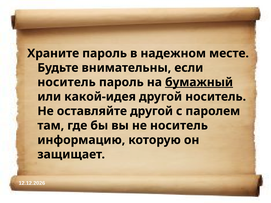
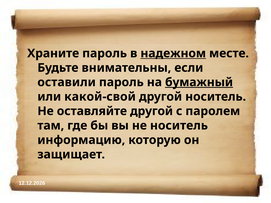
надежном underline: none -> present (173, 53)
носитель: носитель -> оставили (67, 82)
какой-идея: какой-идея -> какой-свой (100, 97)
